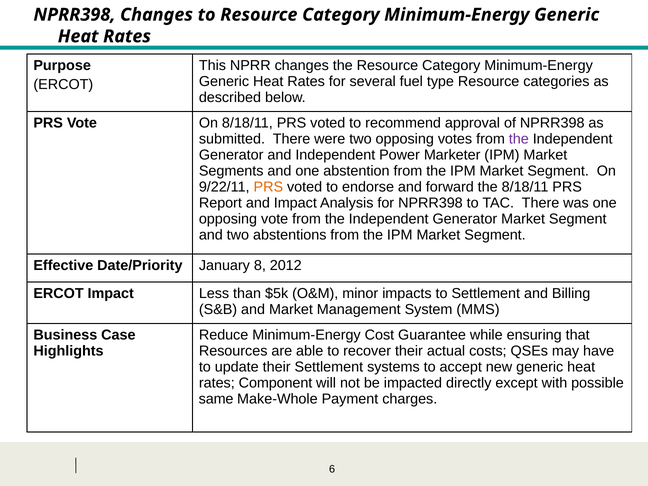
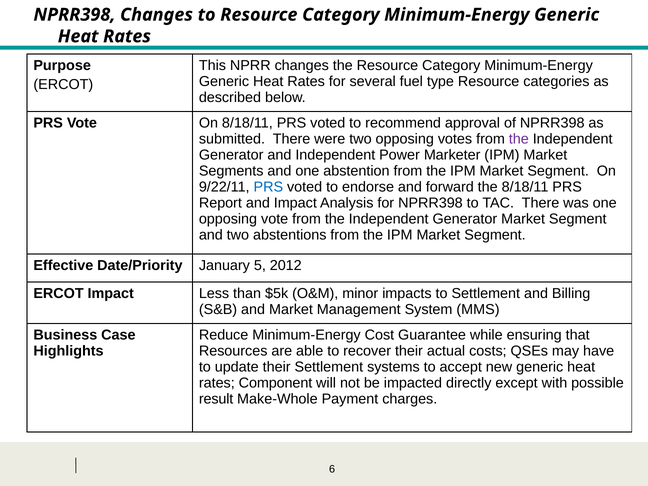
PRS colour: orange -> blue (268, 187)
8: 8 -> 5 (260, 265)
same: same -> result (216, 399)
